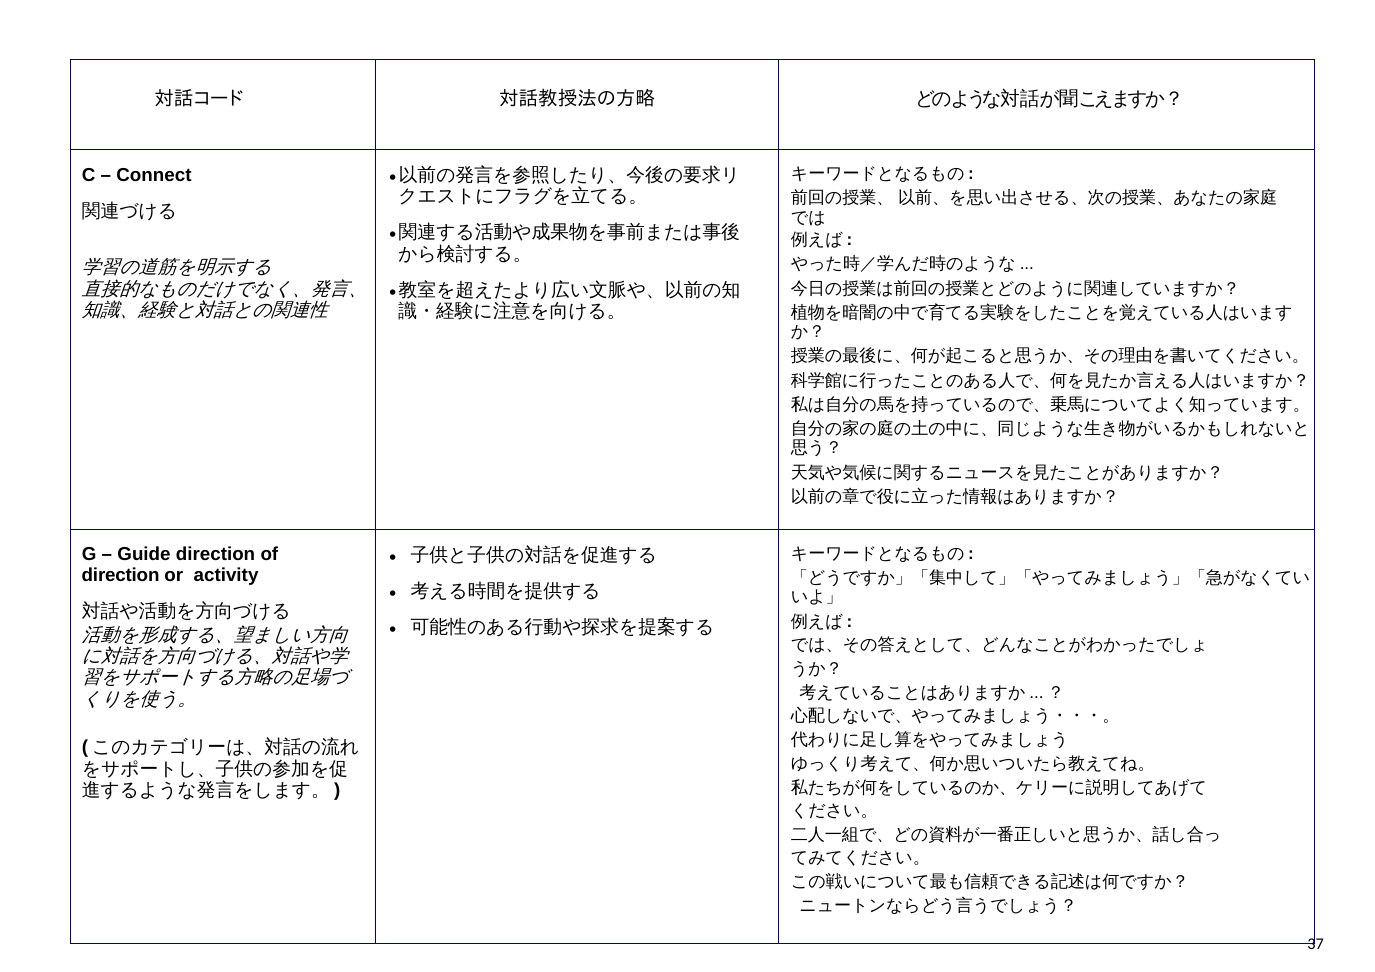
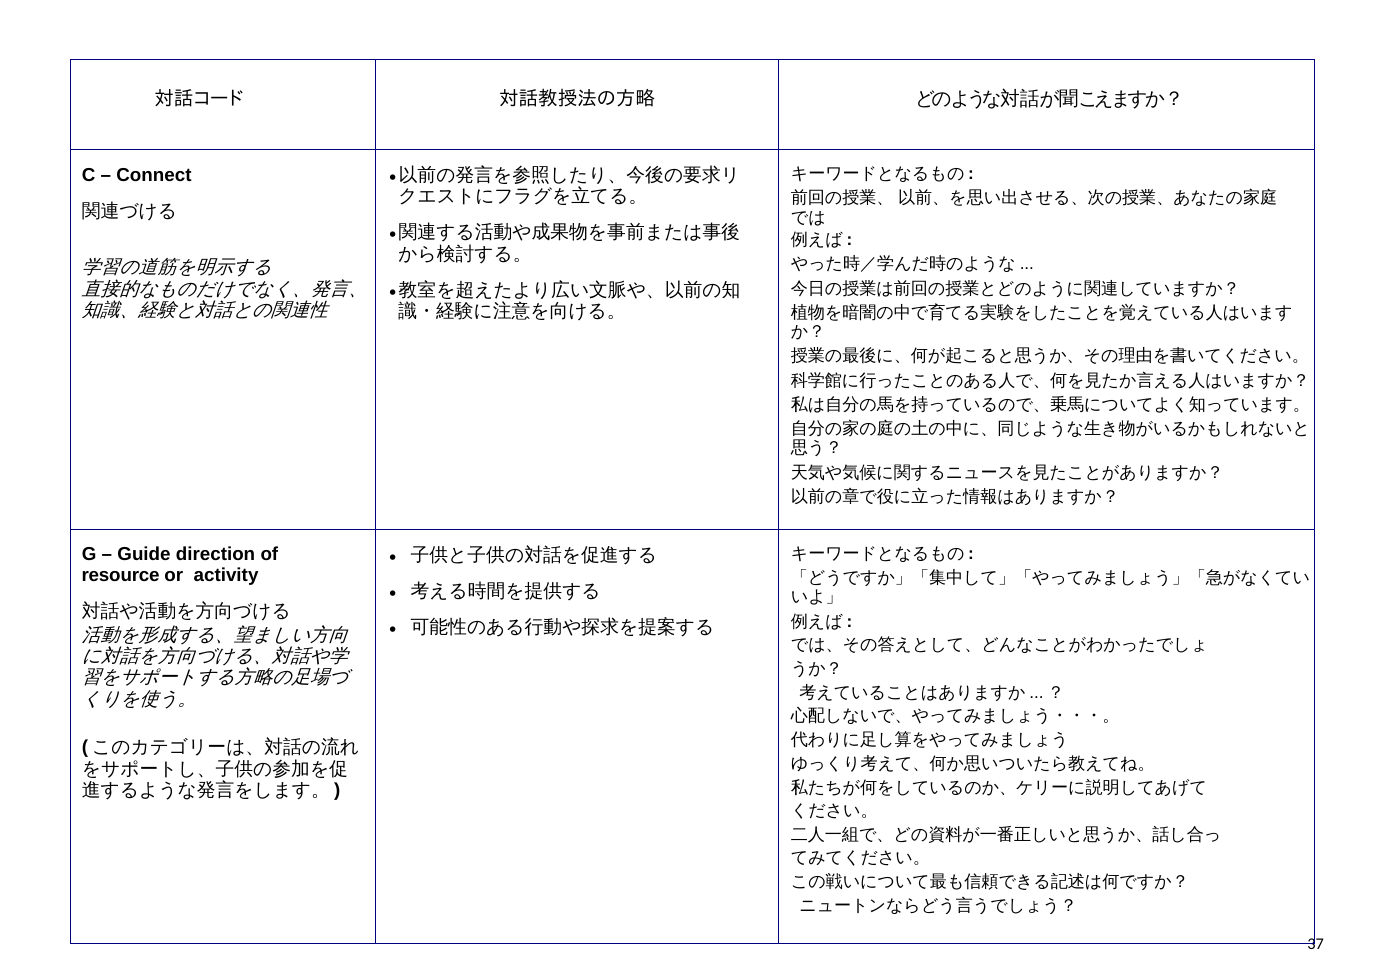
direction: direction -> resource (121, 576)
